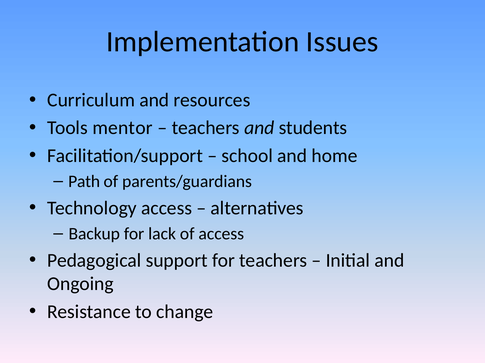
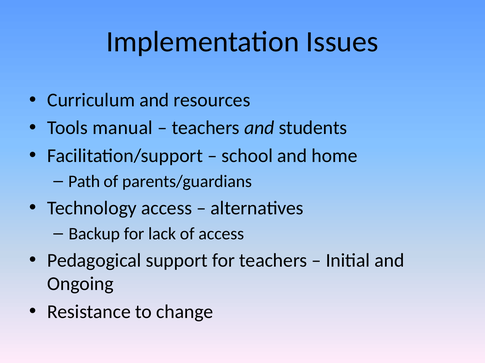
mentor: mentor -> manual (123, 128)
